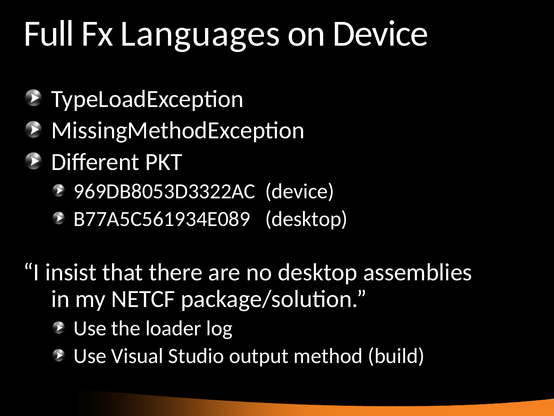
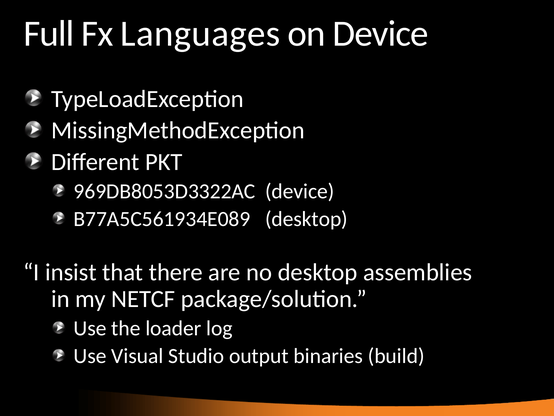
method: method -> binaries (328, 356)
